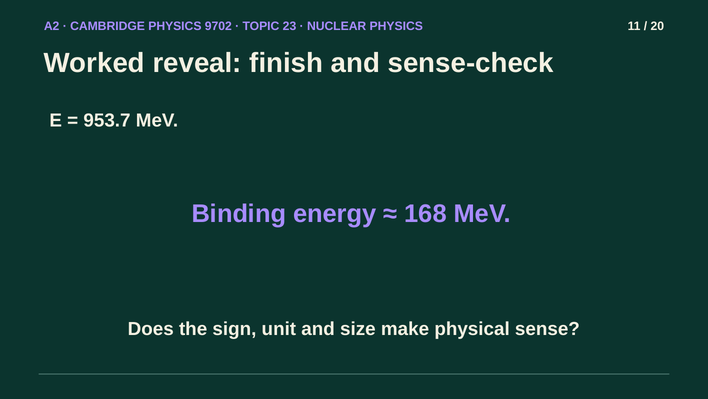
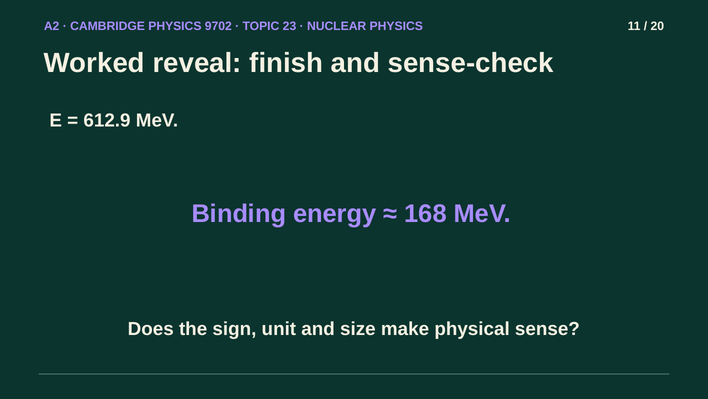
953.7: 953.7 -> 612.9 (107, 120)
